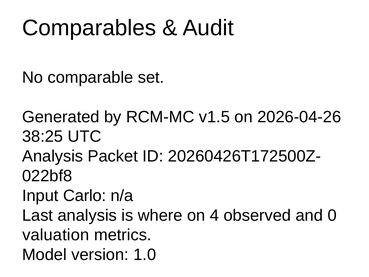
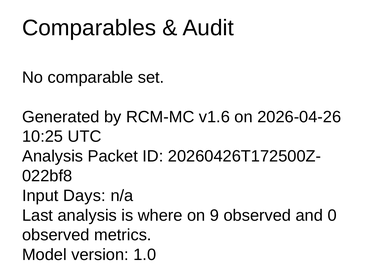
v1.5: v1.5 -> v1.6 (214, 117)
38:25: 38:25 -> 10:25 (43, 136)
Carlo: Carlo -> Days (84, 195)
4: 4 -> 9 (214, 215)
valuation: valuation -> observed (56, 235)
